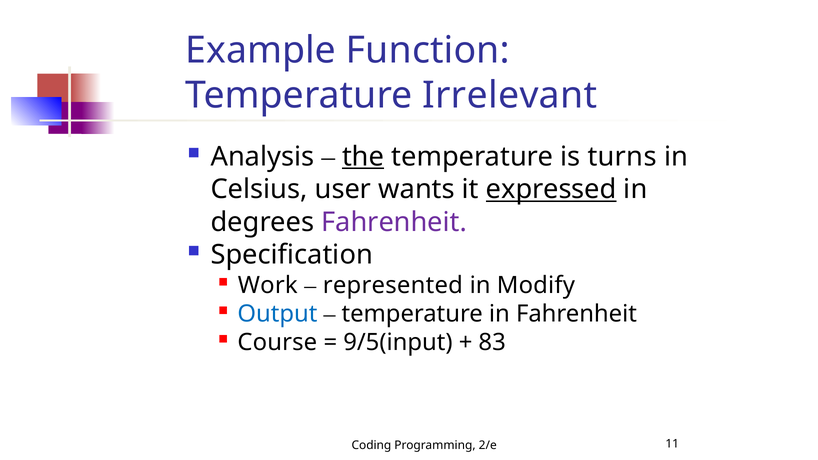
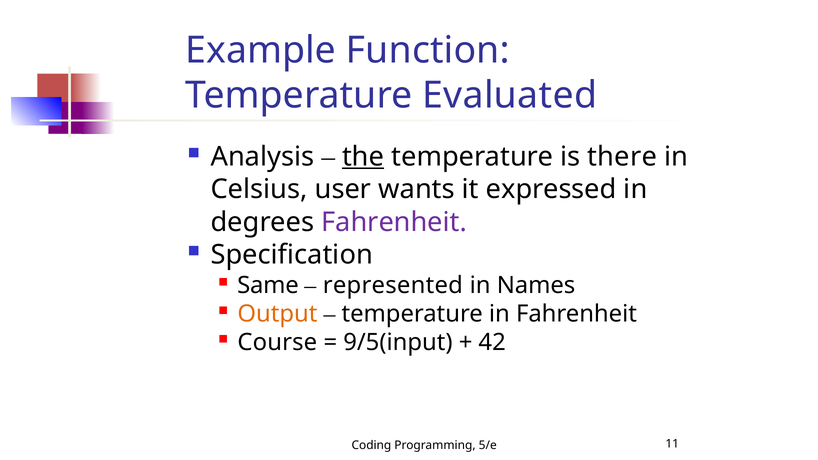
Irrelevant: Irrelevant -> Evaluated (510, 95)
turns: turns -> there (622, 157)
expressed underline: present -> none (551, 189)
Work: Work -> Same (268, 285)
Modify: Modify -> Names (536, 285)
Output colour: blue -> orange (277, 314)
83: 83 -> 42 (492, 343)
2/e: 2/e -> 5/e (488, 446)
